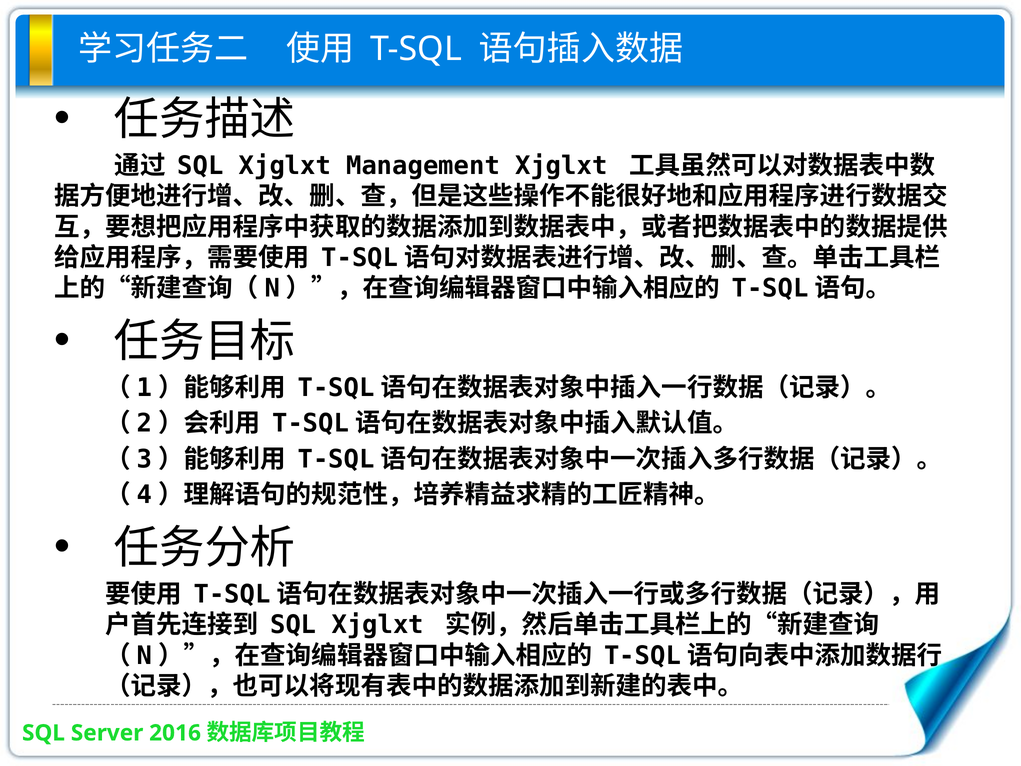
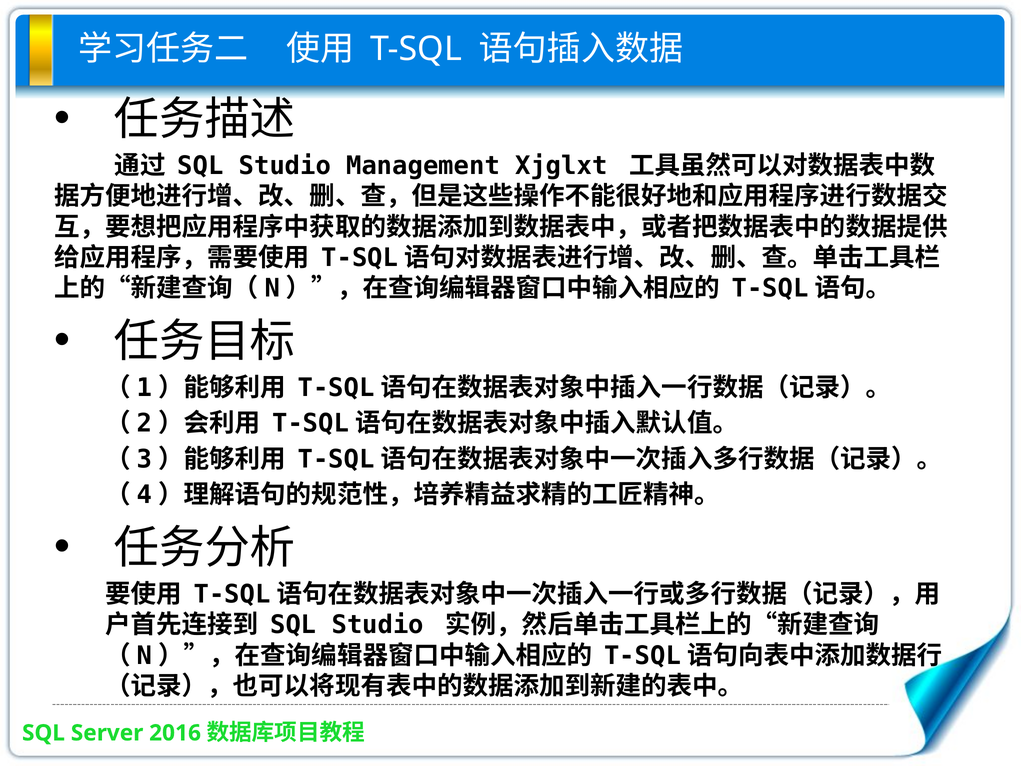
Xjglxt: Xjglxt -> Studio (285, 166)
Xjglxt: Xjglxt -> Studio (378, 625)
